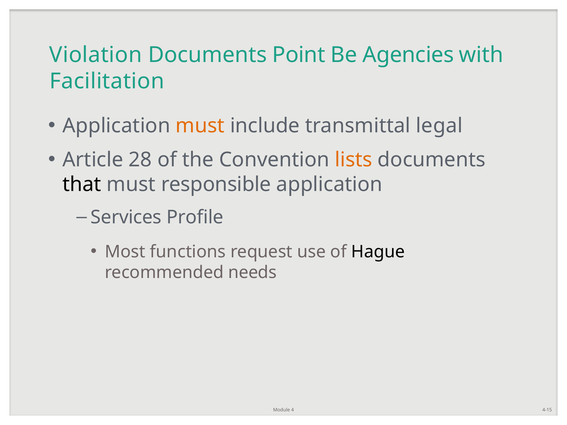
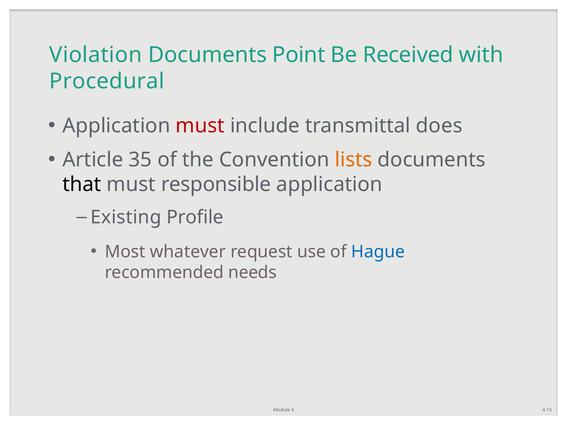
Agencies: Agencies -> Received (408, 55)
Facilitation: Facilitation -> Procedural (107, 81)
must colour: orange -> red (200, 126)
legal: legal -> does (439, 126)
28: 28 -> 35 (140, 160)
Services: Services -> Existing (126, 218)
functions: functions -> whatever (188, 252)
Hague colour: black -> blue (378, 252)
